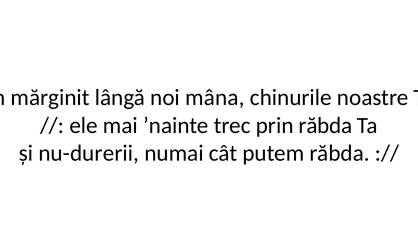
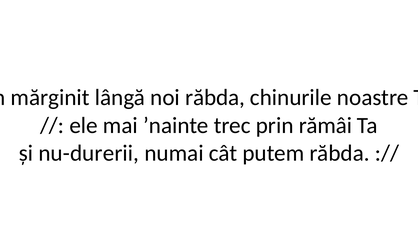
noi mâna: mâna -> răbda (215, 98)
prin răbda: răbda -> rămâi (325, 125)
